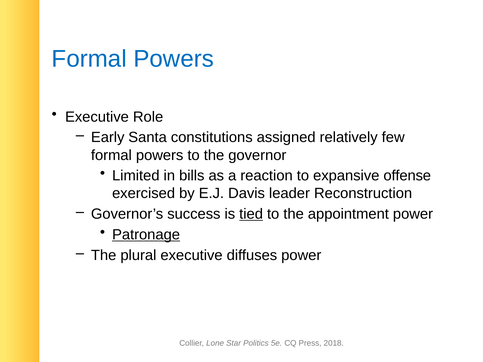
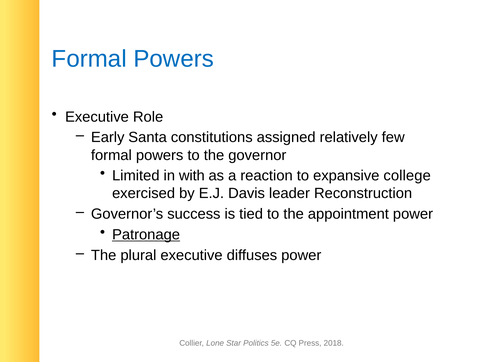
bills: bills -> with (192, 176)
offense: offense -> college (407, 176)
tied underline: present -> none (251, 214)
